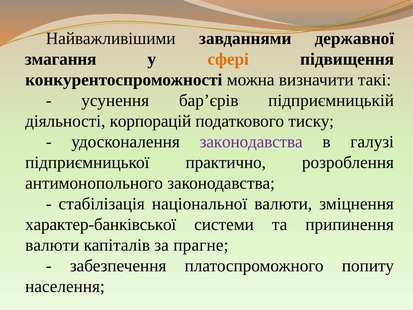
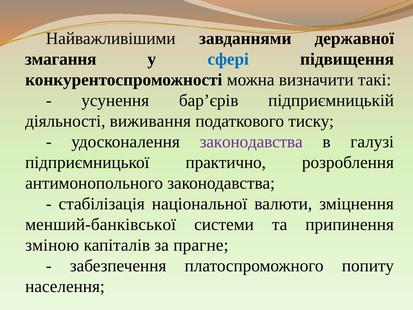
сфері colour: orange -> blue (228, 59)
корпорацій: корпорацій -> виживання (150, 121)
характер-банківської: характер-банківської -> менший-банківської (101, 224)
валюти: валюти -> зміною (52, 245)
